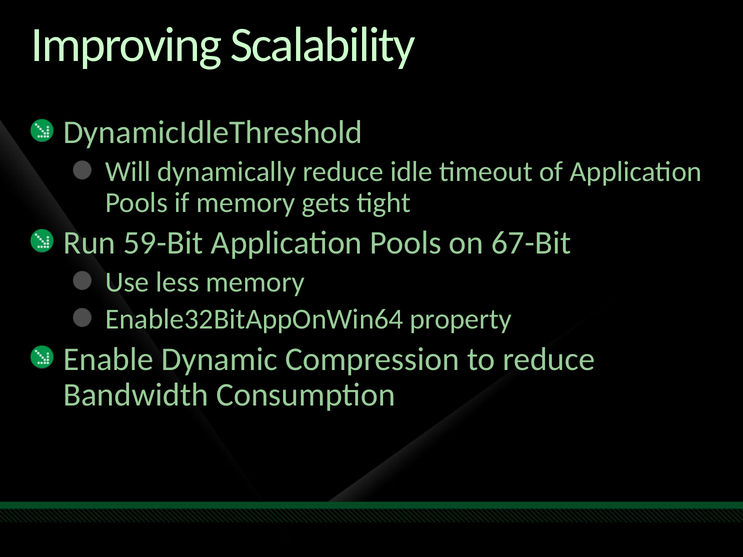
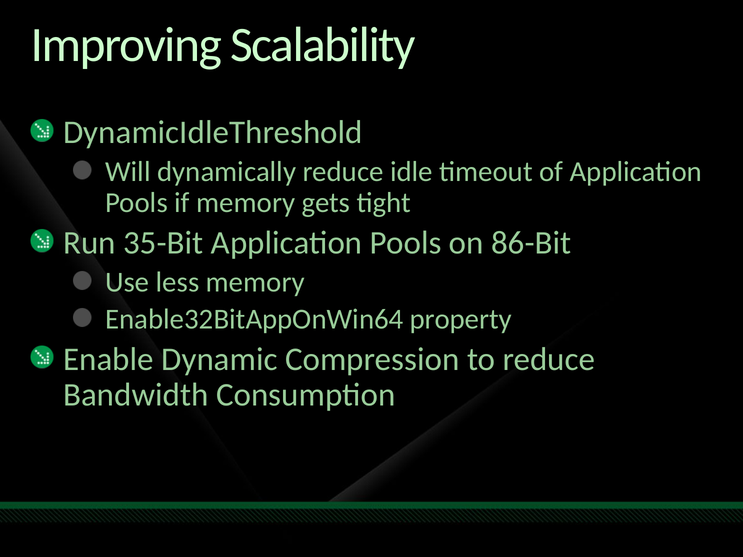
59-Bit: 59-Bit -> 35-Bit (163, 243)
67-Bit: 67-Bit -> 86-Bit (531, 243)
